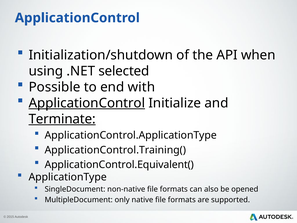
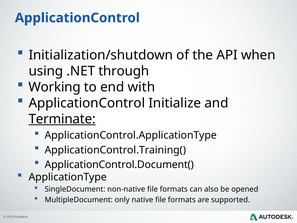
selected: selected -> through (124, 71)
Possible: Possible -> Working (55, 87)
ApplicationControl underline: present -> none (87, 103)
ApplicationControl.Equivalent(: ApplicationControl.Equivalent( -> ApplicationControl.Document( (119, 164)
